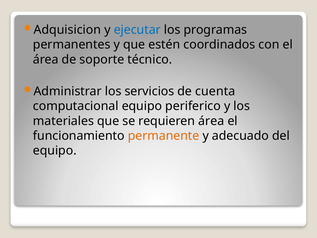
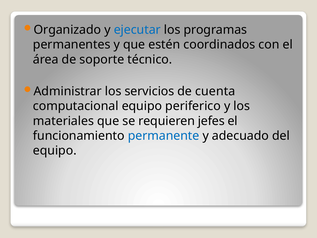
Adquisicion: Adquisicion -> Organizado (67, 30)
requieren área: área -> jefes (211, 121)
permanente colour: orange -> blue (164, 136)
